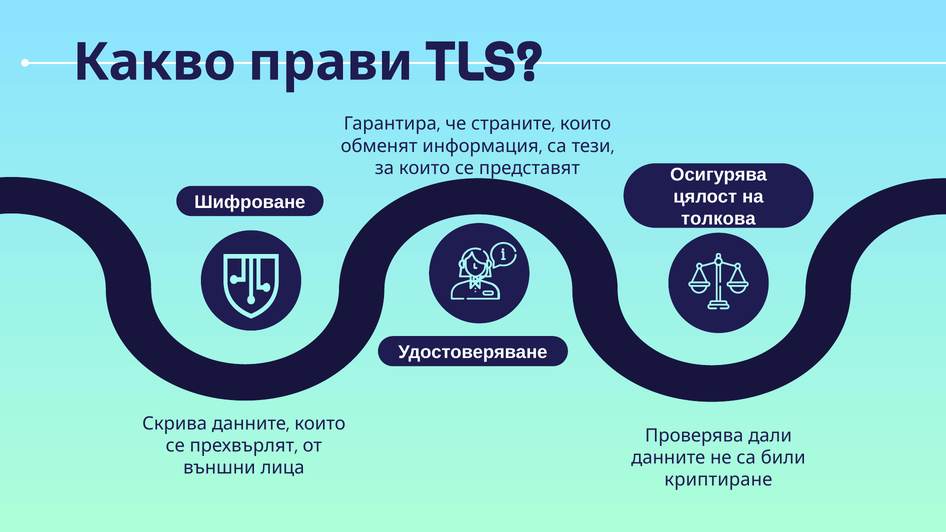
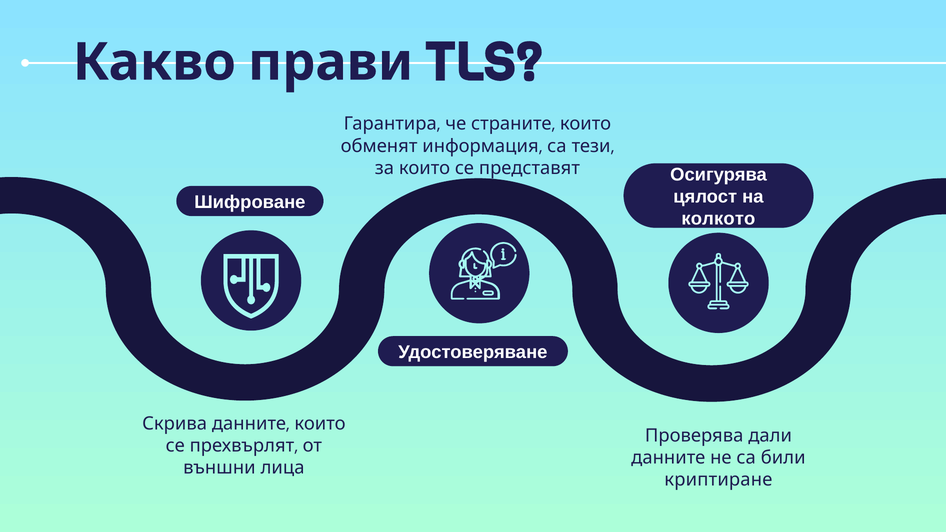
толкова: толкова -> колкото (718, 219)
